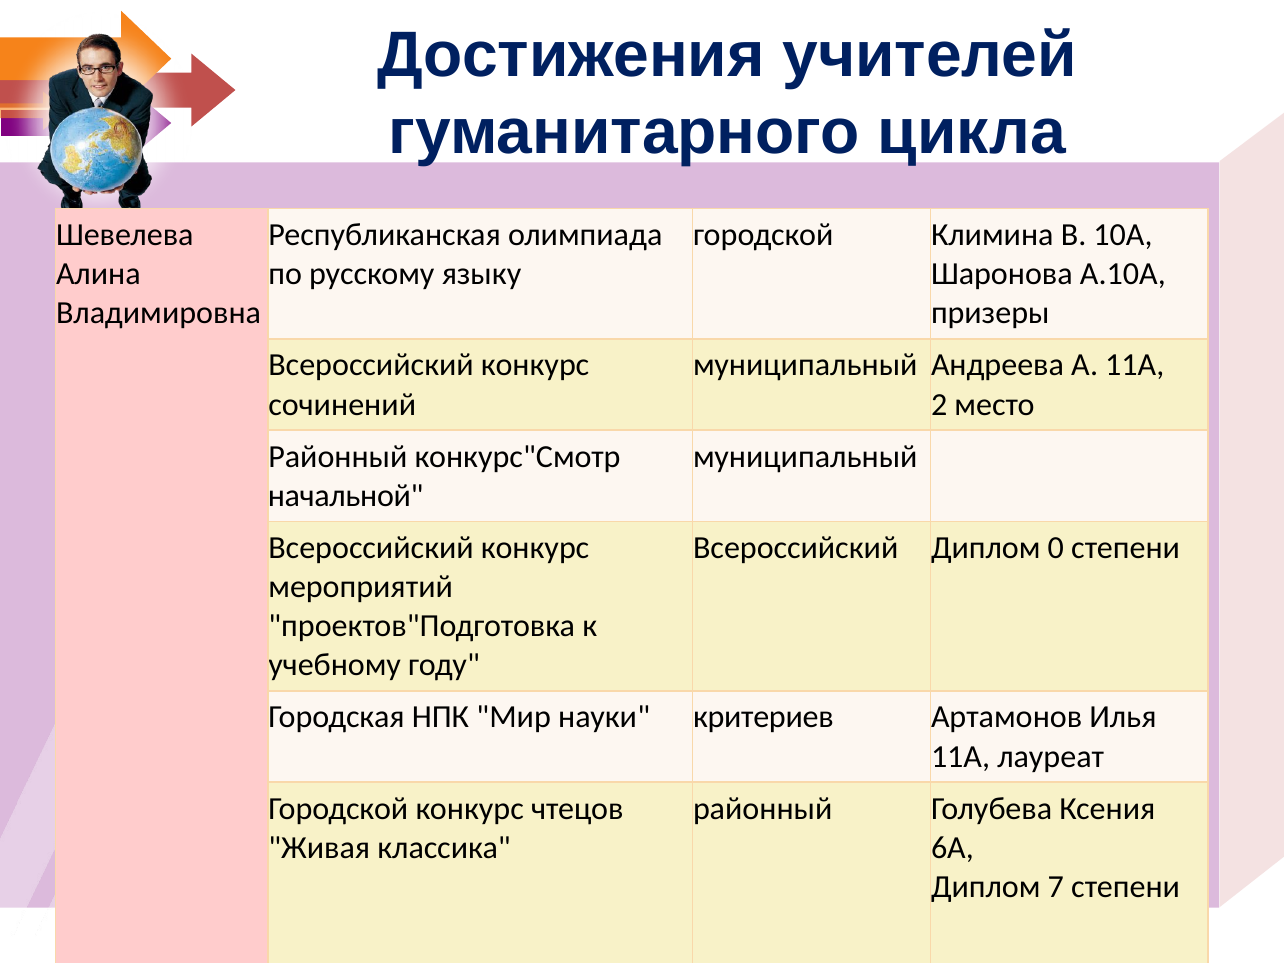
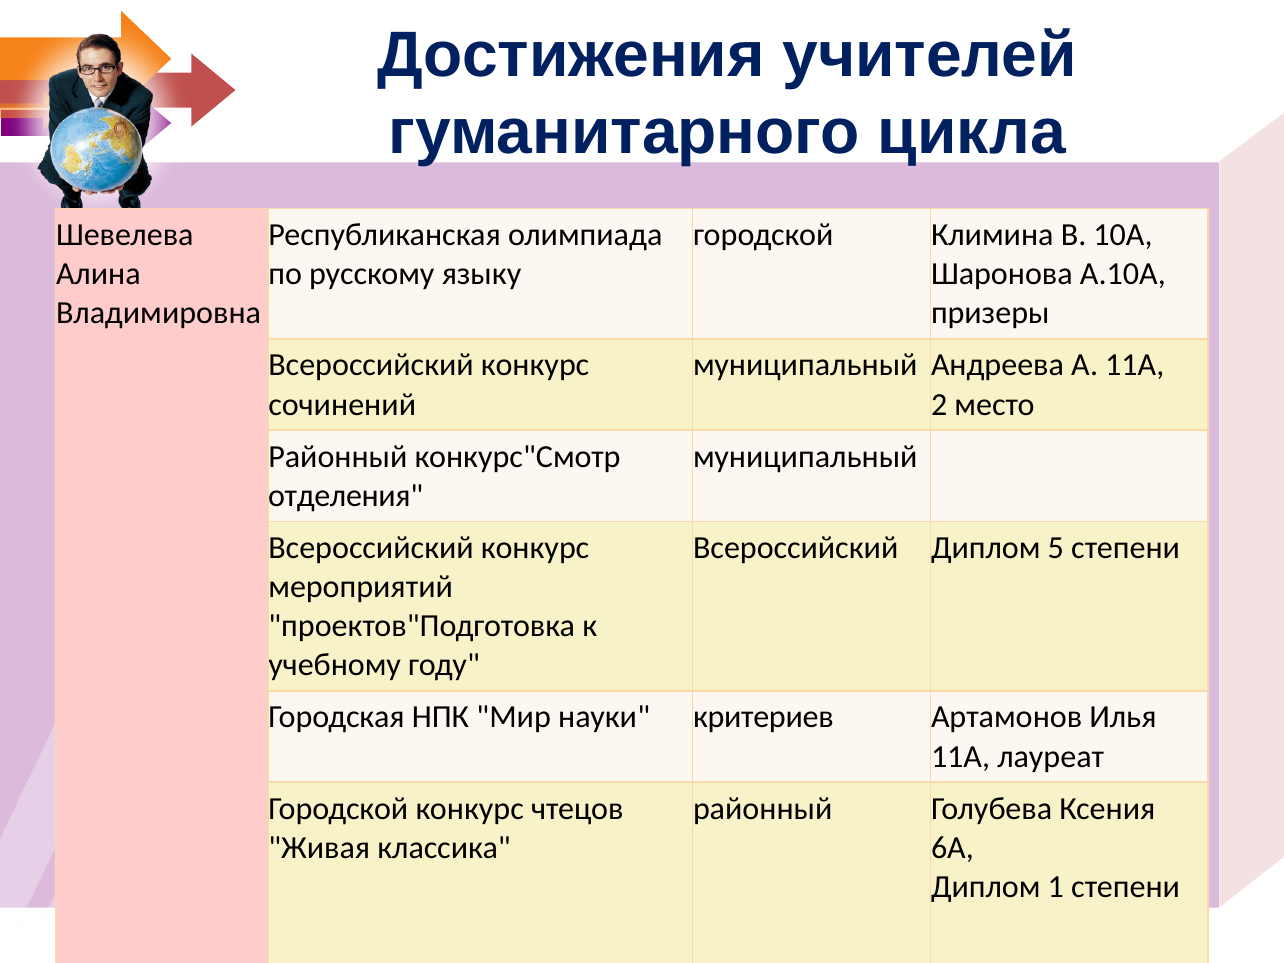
начальной: начальной -> отделения (346, 496)
0: 0 -> 5 (1056, 548)
7: 7 -> 1 (1056, 887)
